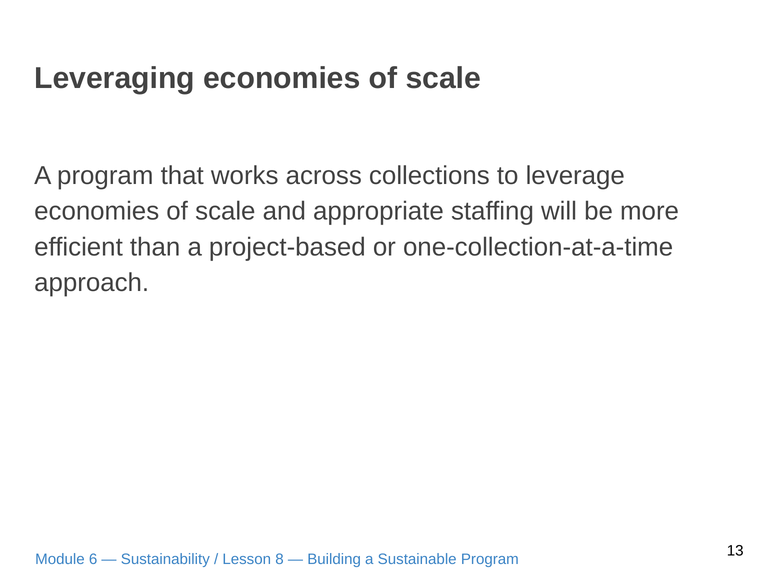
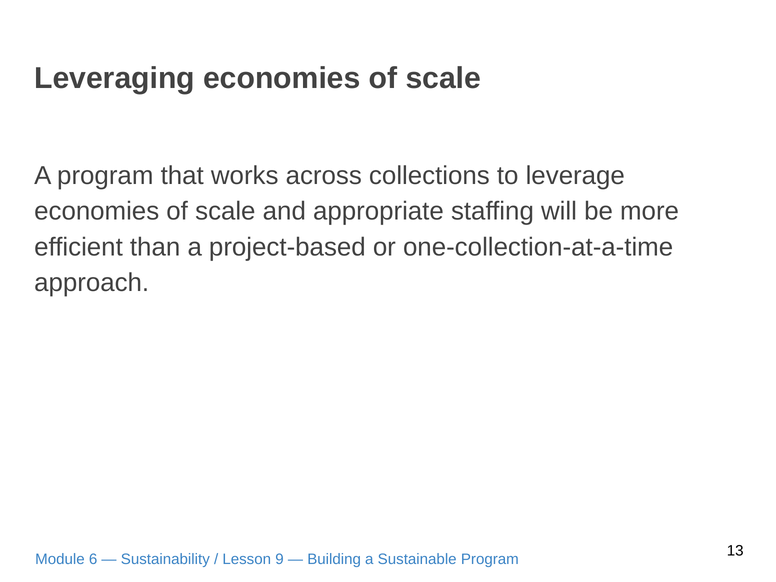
8: 8 -> 9 (280, 559)
